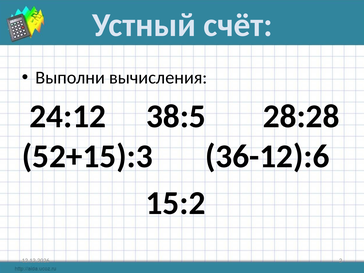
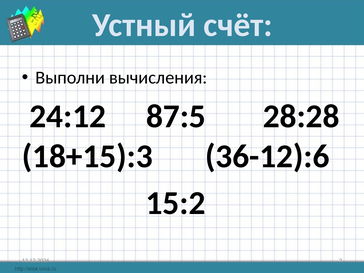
38:5: 38:5 -> 87:5 (176, 116)
52+15):3: 52+15):3 -> 18+15):3 (87, 156)
